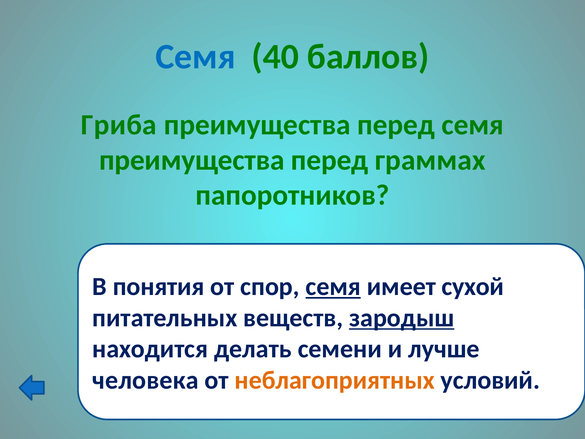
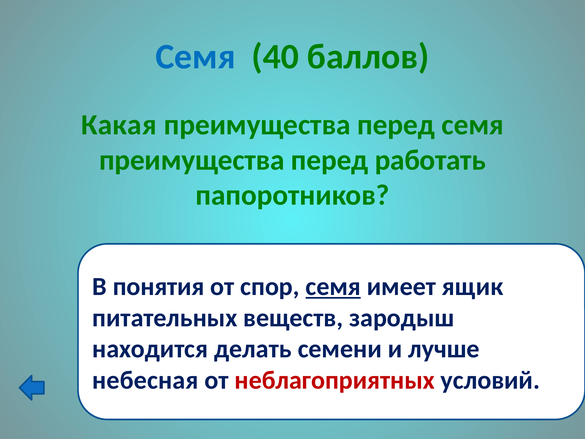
Гриба: Гриба -> Какая (119, 125)
граммах: граммах -> работать (430, 160)
сухой: сухой -> ящик (473, 286)
зародыш underline: present -> none (402, 318)
человека: человека -> небесная (145, 380)
неблагоприятных colour: orange -> red (335, 380)
